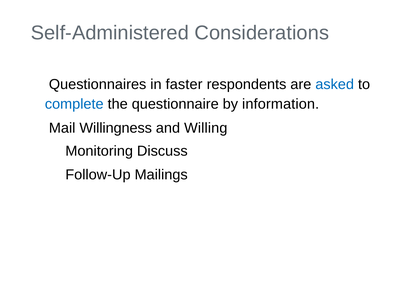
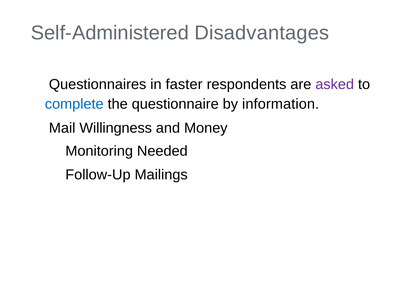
Considerations: Considerations -> Disadvantages (262, 33)
asked colour: blue -> purple (335, 84)
Willing: Willing -> Money (206, 128)
Discuss: Discuss -> Needed (162, 151)
